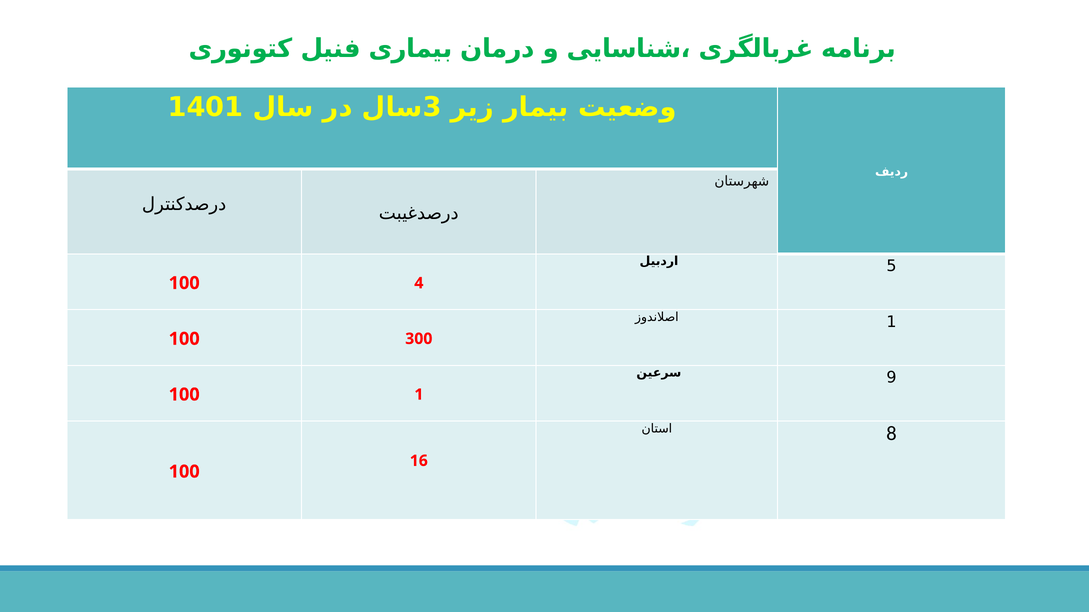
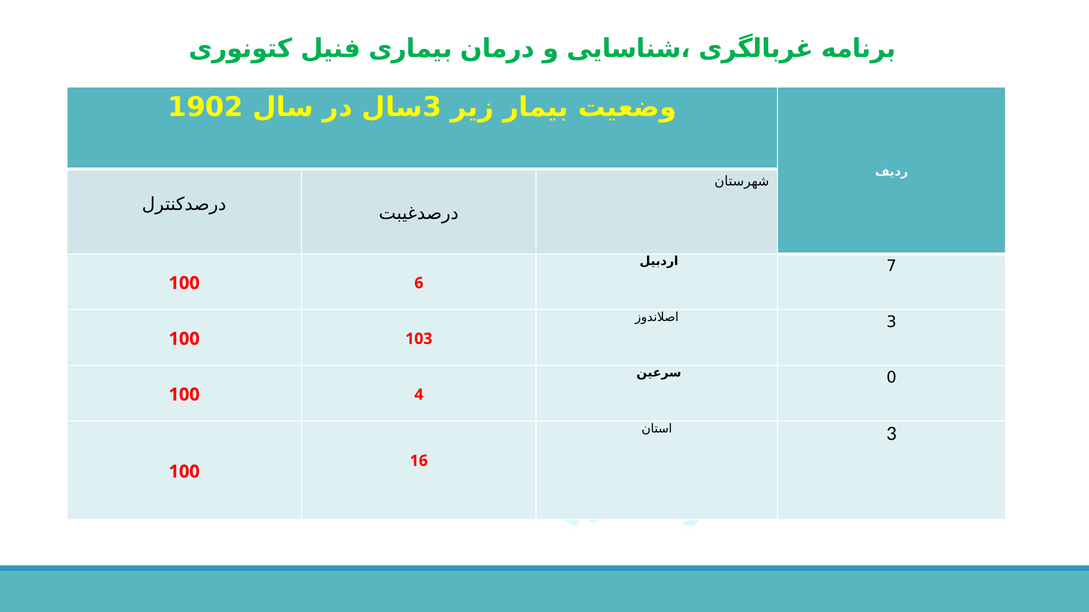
1401: 1401 -> 1902 (205, 107)
5: 5 -> 7 (892, 266)
4: 4 -> 6 (419, 283)
1: 1 -> 3 (892, 322)
300: 300 -> 103 (419, 339)
9: 9 -> 0 (892, 378)
100 1: 1 -> 4 (419, 395)
8: 8 -> 3 (891, 434)
